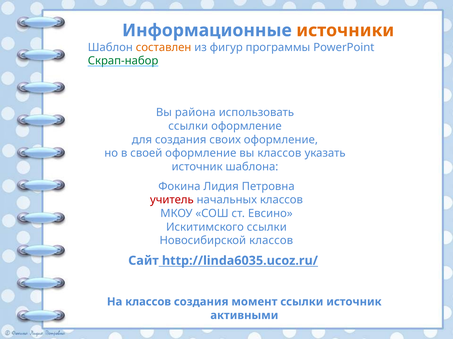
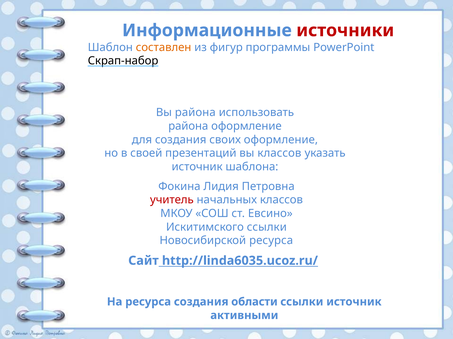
источники colour: orange -> red (345, 30)
Скрап-набор colour: green -> black (123, 61)
ссылки: ссылки -> района (188, 126)
своей оформление: оформление -> презентаций (201, 154)
Новосибирской классов: классов -> ресурса (271, 241)
На классов: классов -> ресурса (148, 302)
момент: момент -> области (254, 302)
